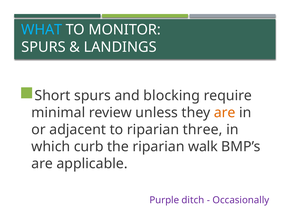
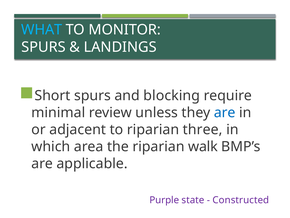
are colour: orange -> blue (225, 112)
curb: curb -> area (89, 146)
ditch: ditch -> state (193, 200)
Occasionally: Occasionally -> Constructed (241, 200)
